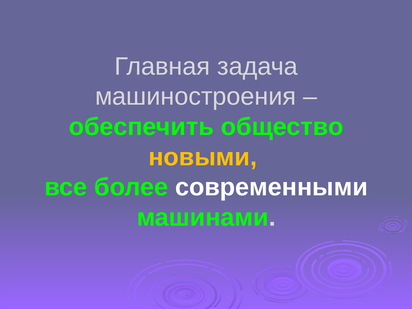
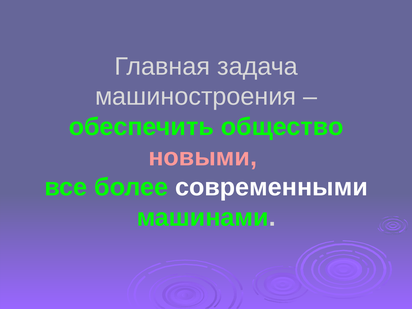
новыми colour: yellow -> pink (203, 157)
